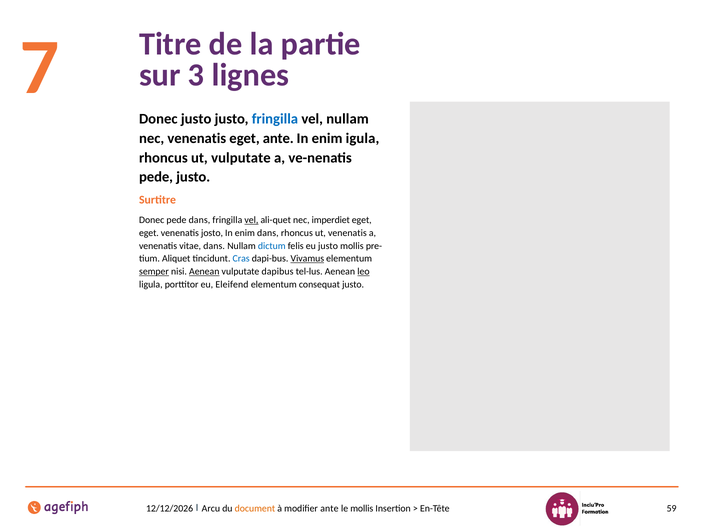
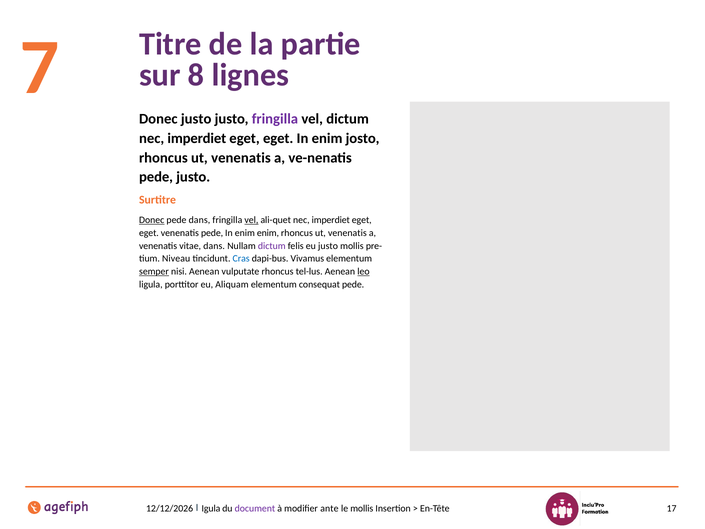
3: 3 -> 8 (196, 75)
fringilla colour: blue -> purple (275, 119)
vel nullam: nullam -> dictum (348, 119)
venenatis: venenatis -> imperdiet (197, 138)
ante: ante -> eget (278, 138)
igula: igula -> josto (363, 138)
vulputate: vulputate -> venenatis (241, 158)
Donec underline: none -> present (152, 220)
venenatis josto: josto -> pede (212, 233)
enim dans: dans -> enim (268, 233)
dictum colour: blue -> purple (272, 246)
Aliquet: Aliquet -> Niveau (176, 259)
Vivamus underline: present -> none (307, 259)
Aenean underline: present -> none (204, 272)
vulputate dapibus: dapibus -> rhoncus (278, 272)
Eleifend: Eleifend -> Aliquam (232, 284)
consequat justo: justo -> pede (353, 284)
Arcu: Arcu -> Igula (211, 508)
document colour: orange -> purple (255, 508)
59: 59 -> 17 (672, 508)
